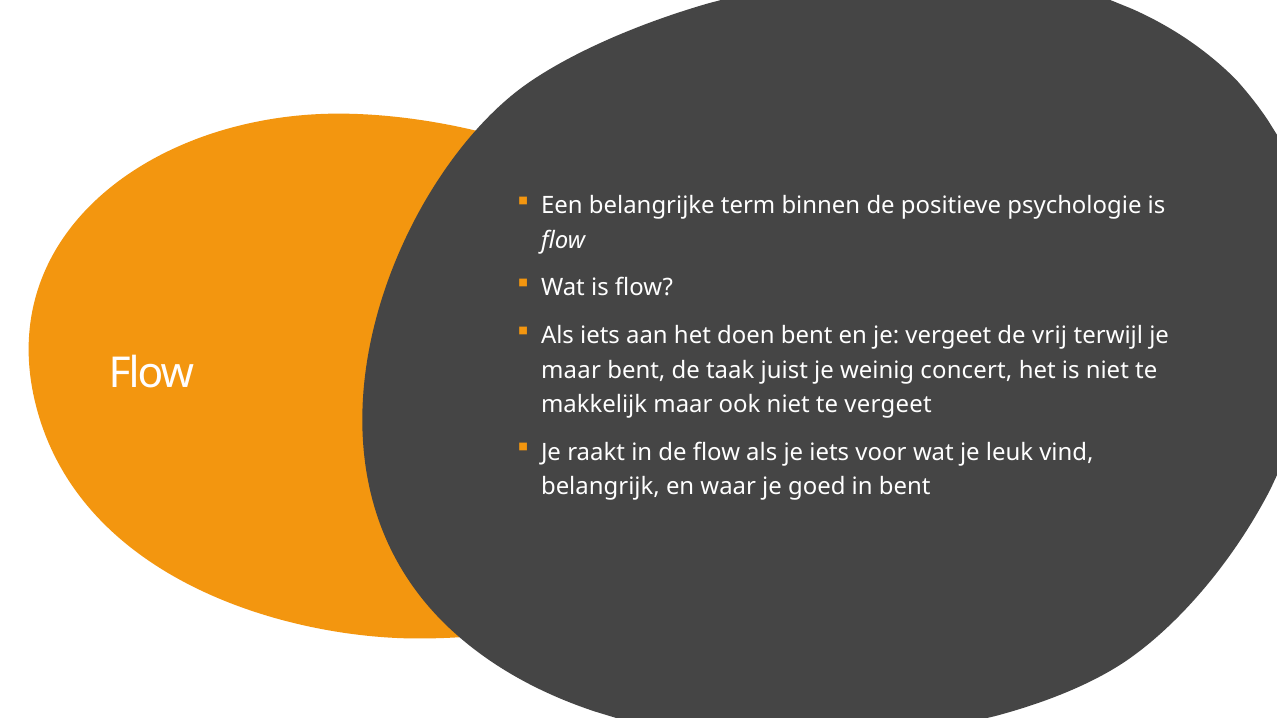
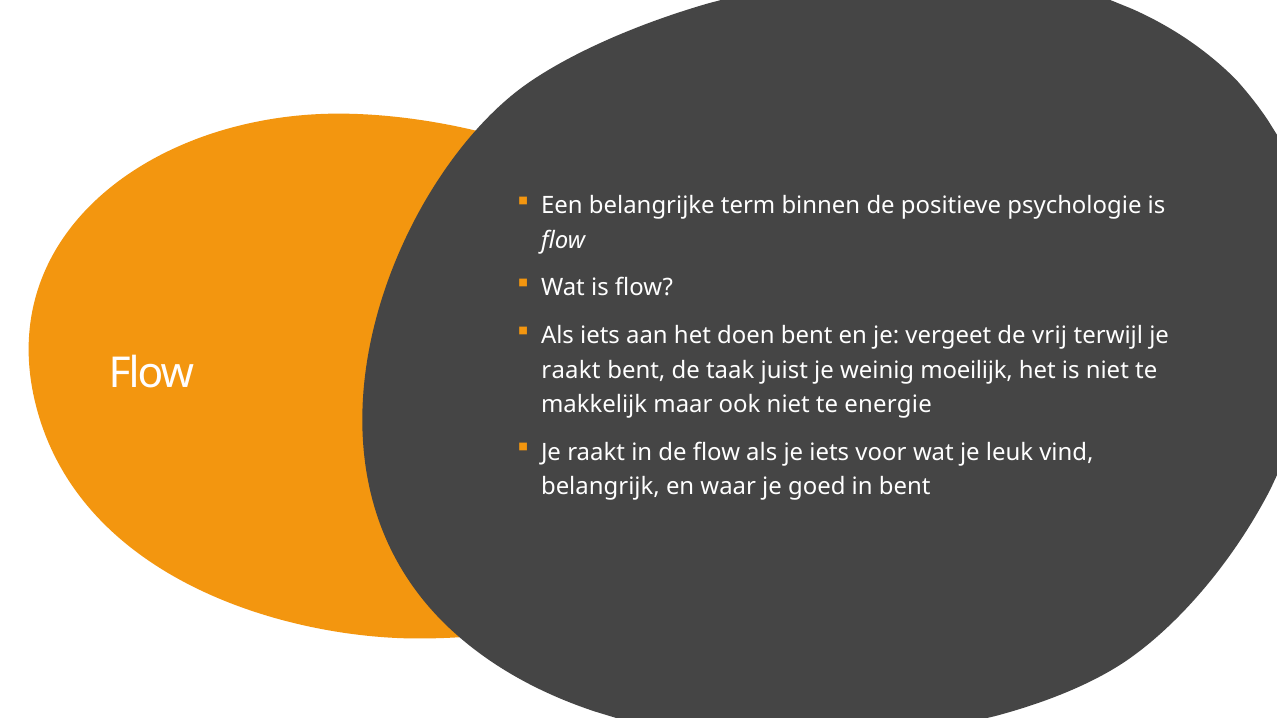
maar: maar -> raakt (571, 370)
concert: concert -> moeilijk (967, 370)
te vergeet: vergeet -> energie (888, 405)
